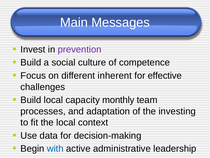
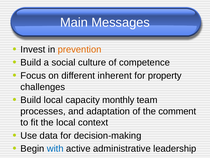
prevention colour: purple -> orange (80, 49)
effective: effective -> property (165, 75)
investing: investing -> comment (177, 111)
